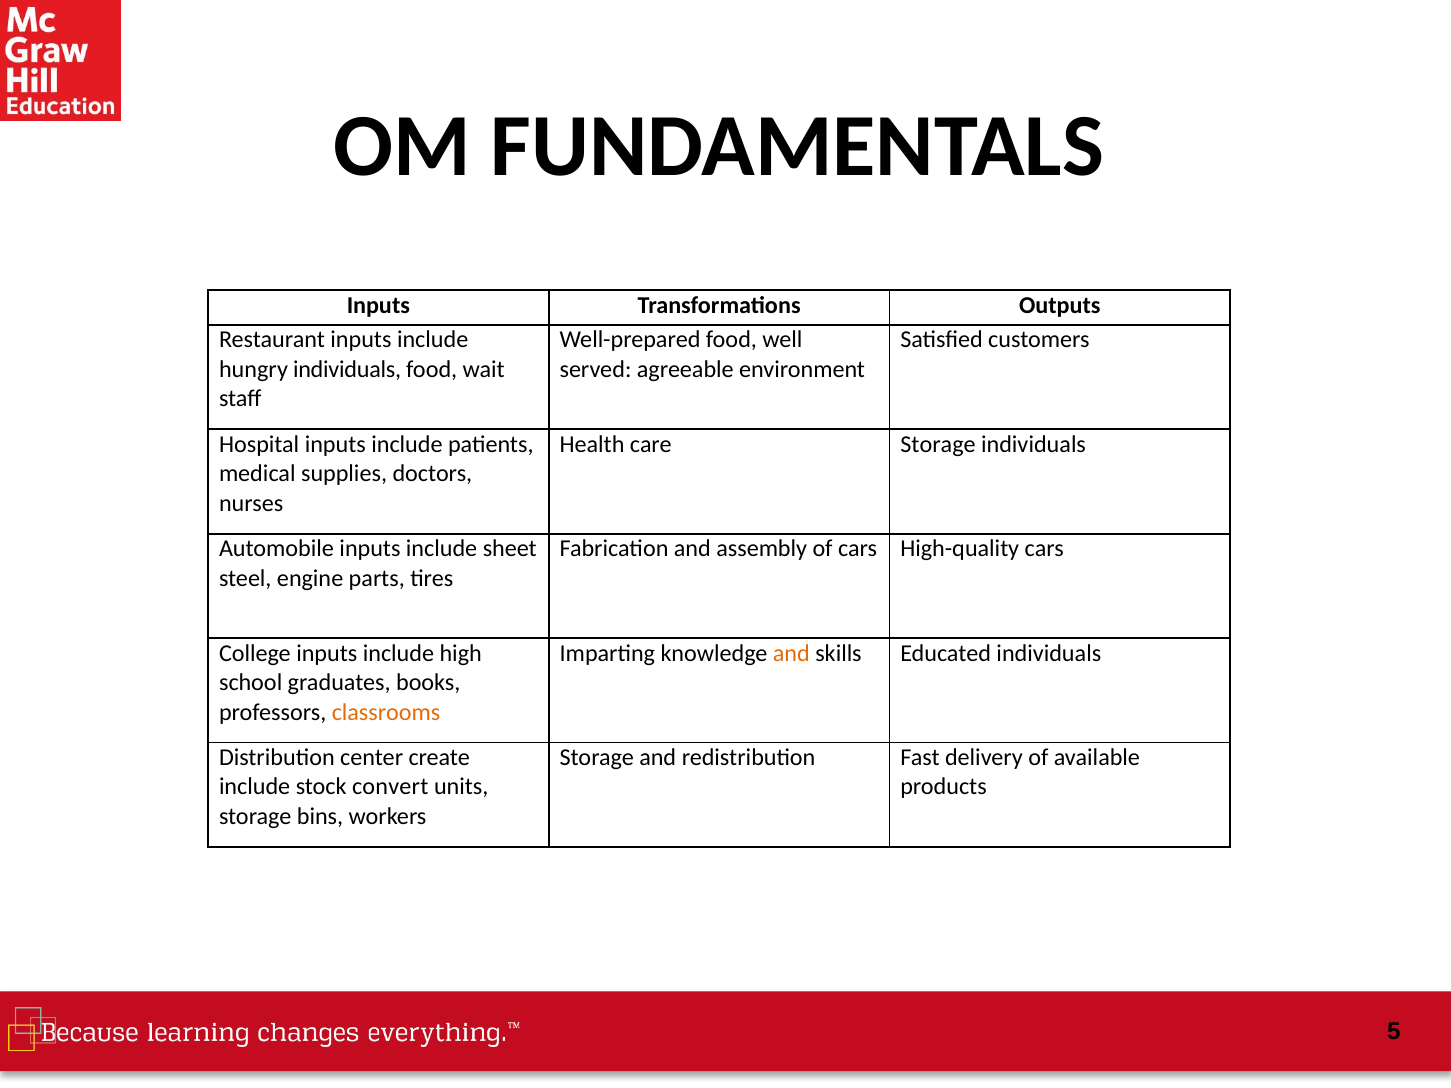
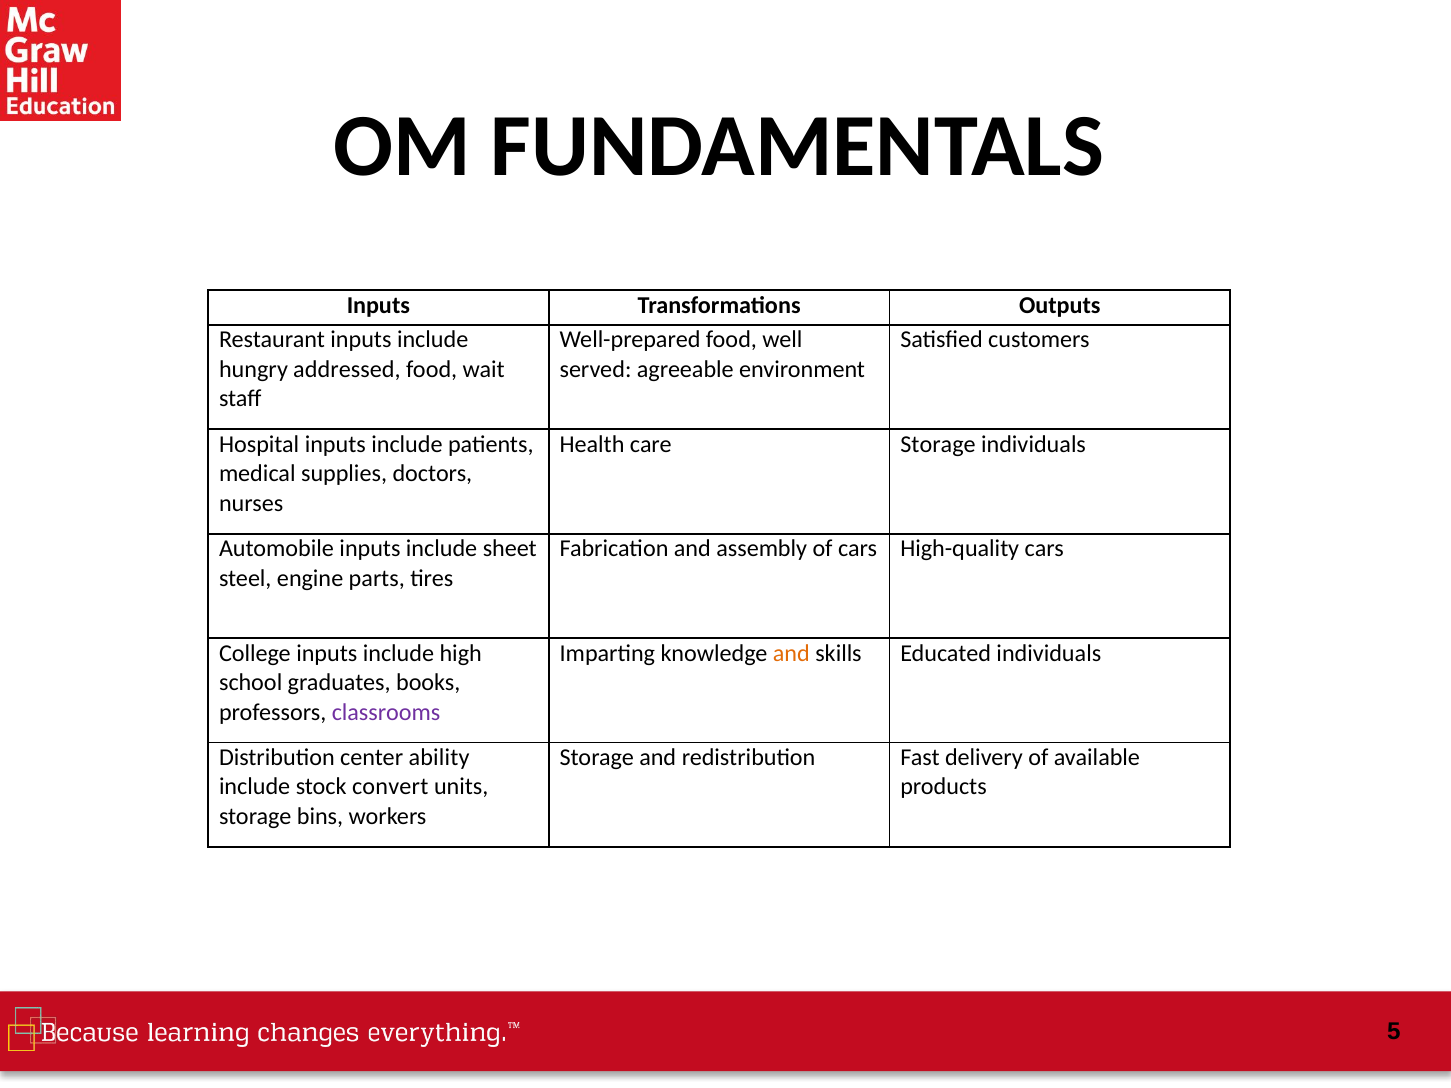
hungry individuals: individuals -> addressed (347, 369)
classrooms colour: orange -> purple (386, 712)
create: create -> ability (439, 758)
